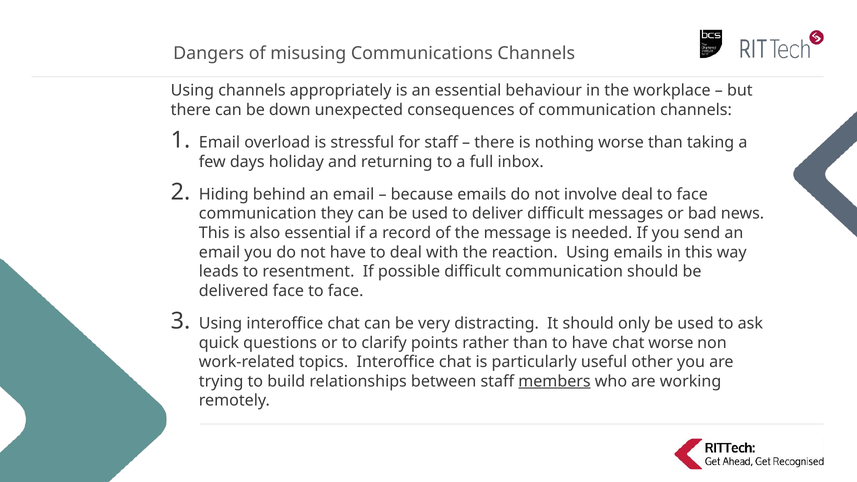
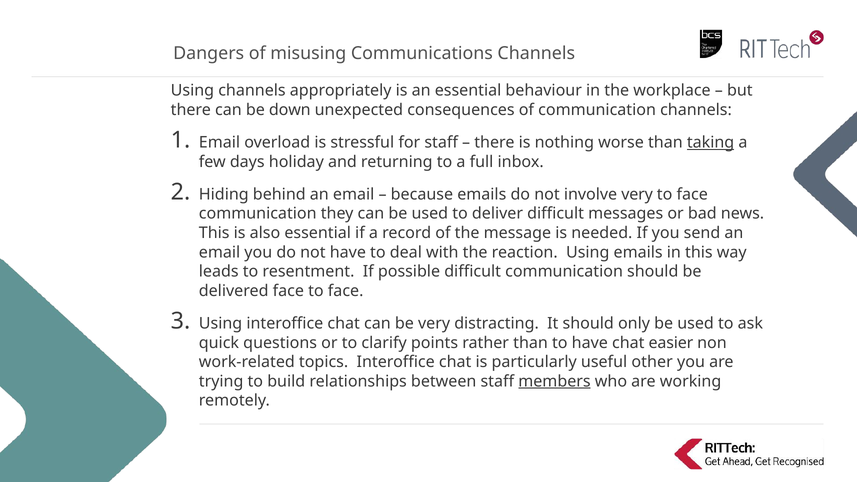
taking underline: none -> present (711, 142)
involve deal: deal -> very (637, 194)
chat worse: worse -> easier (671, 343)
